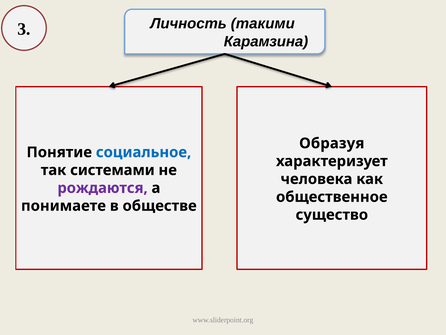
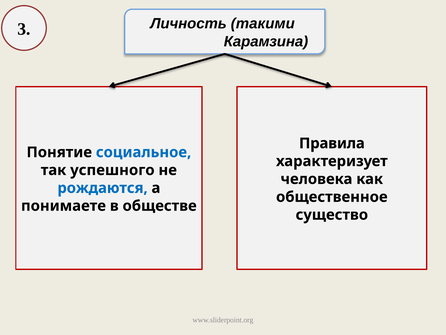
Образуя: Образуя -> Правила (332, 143)
системами: системами -> успешного (112, 170)
рождаются colour: purple -> blue (103, 188)
